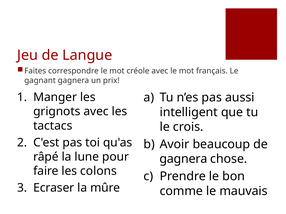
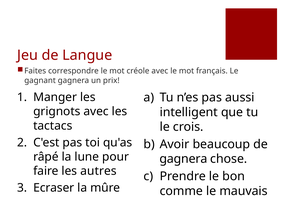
colons: colons -> autres (98, 171)
